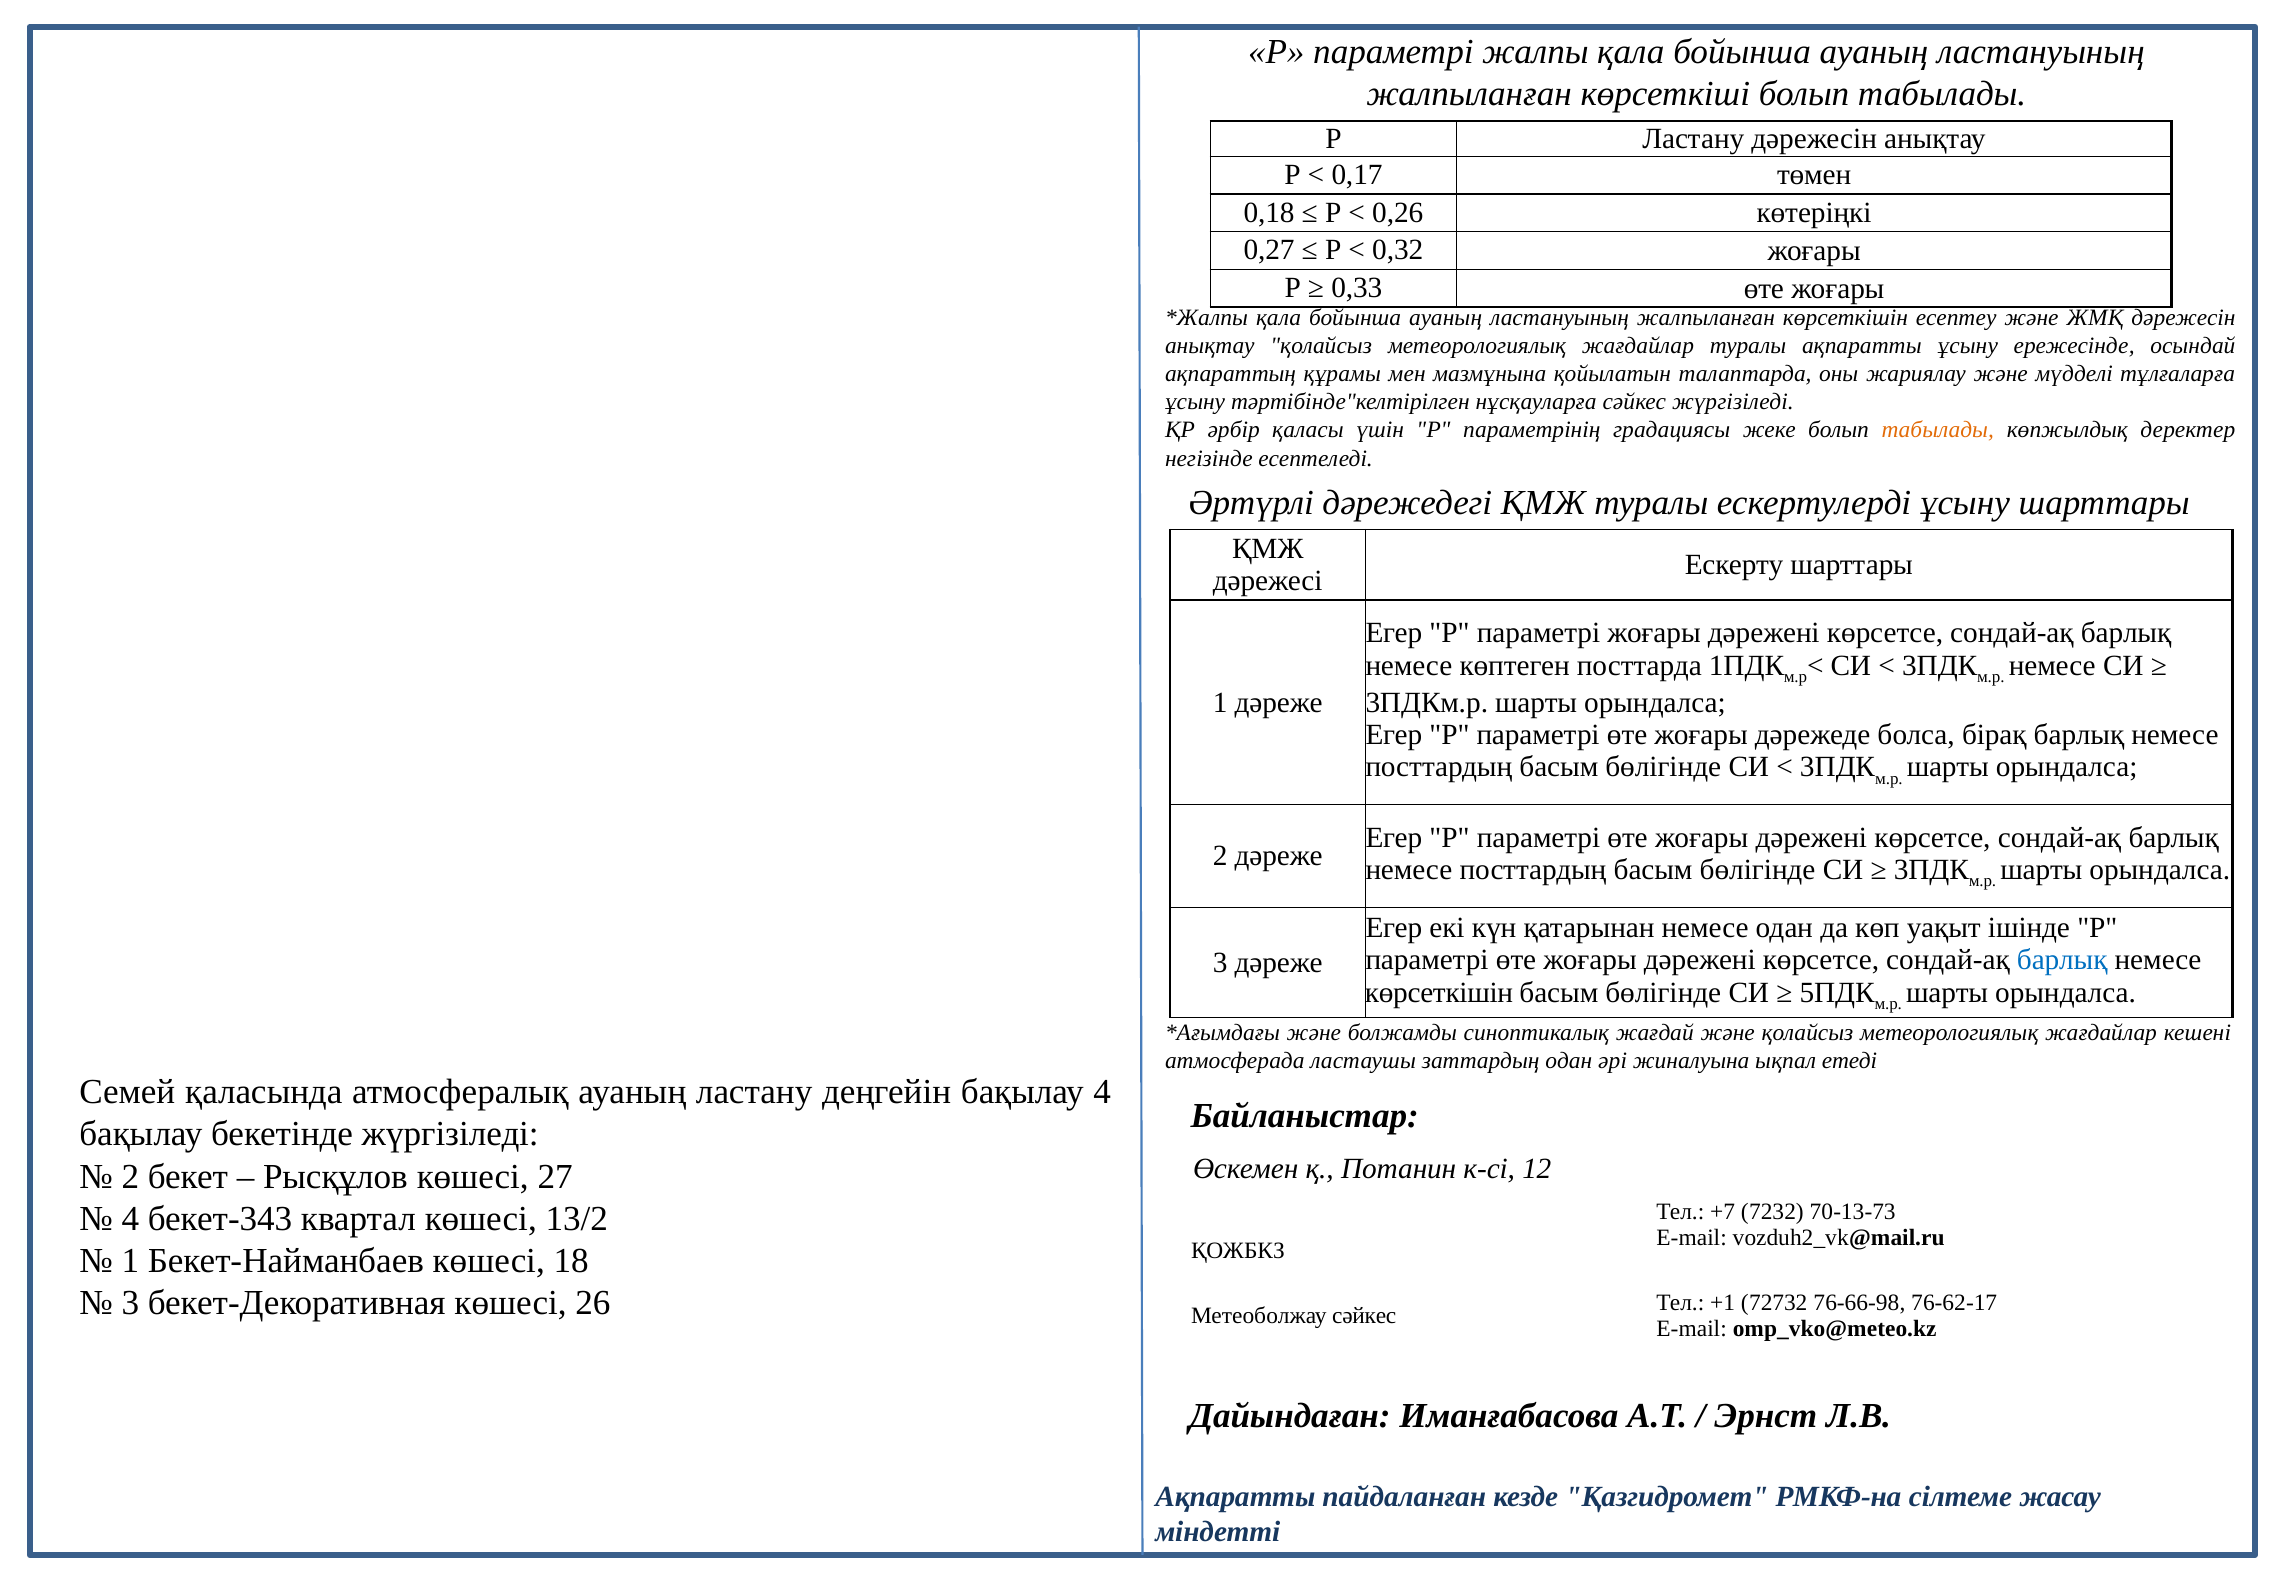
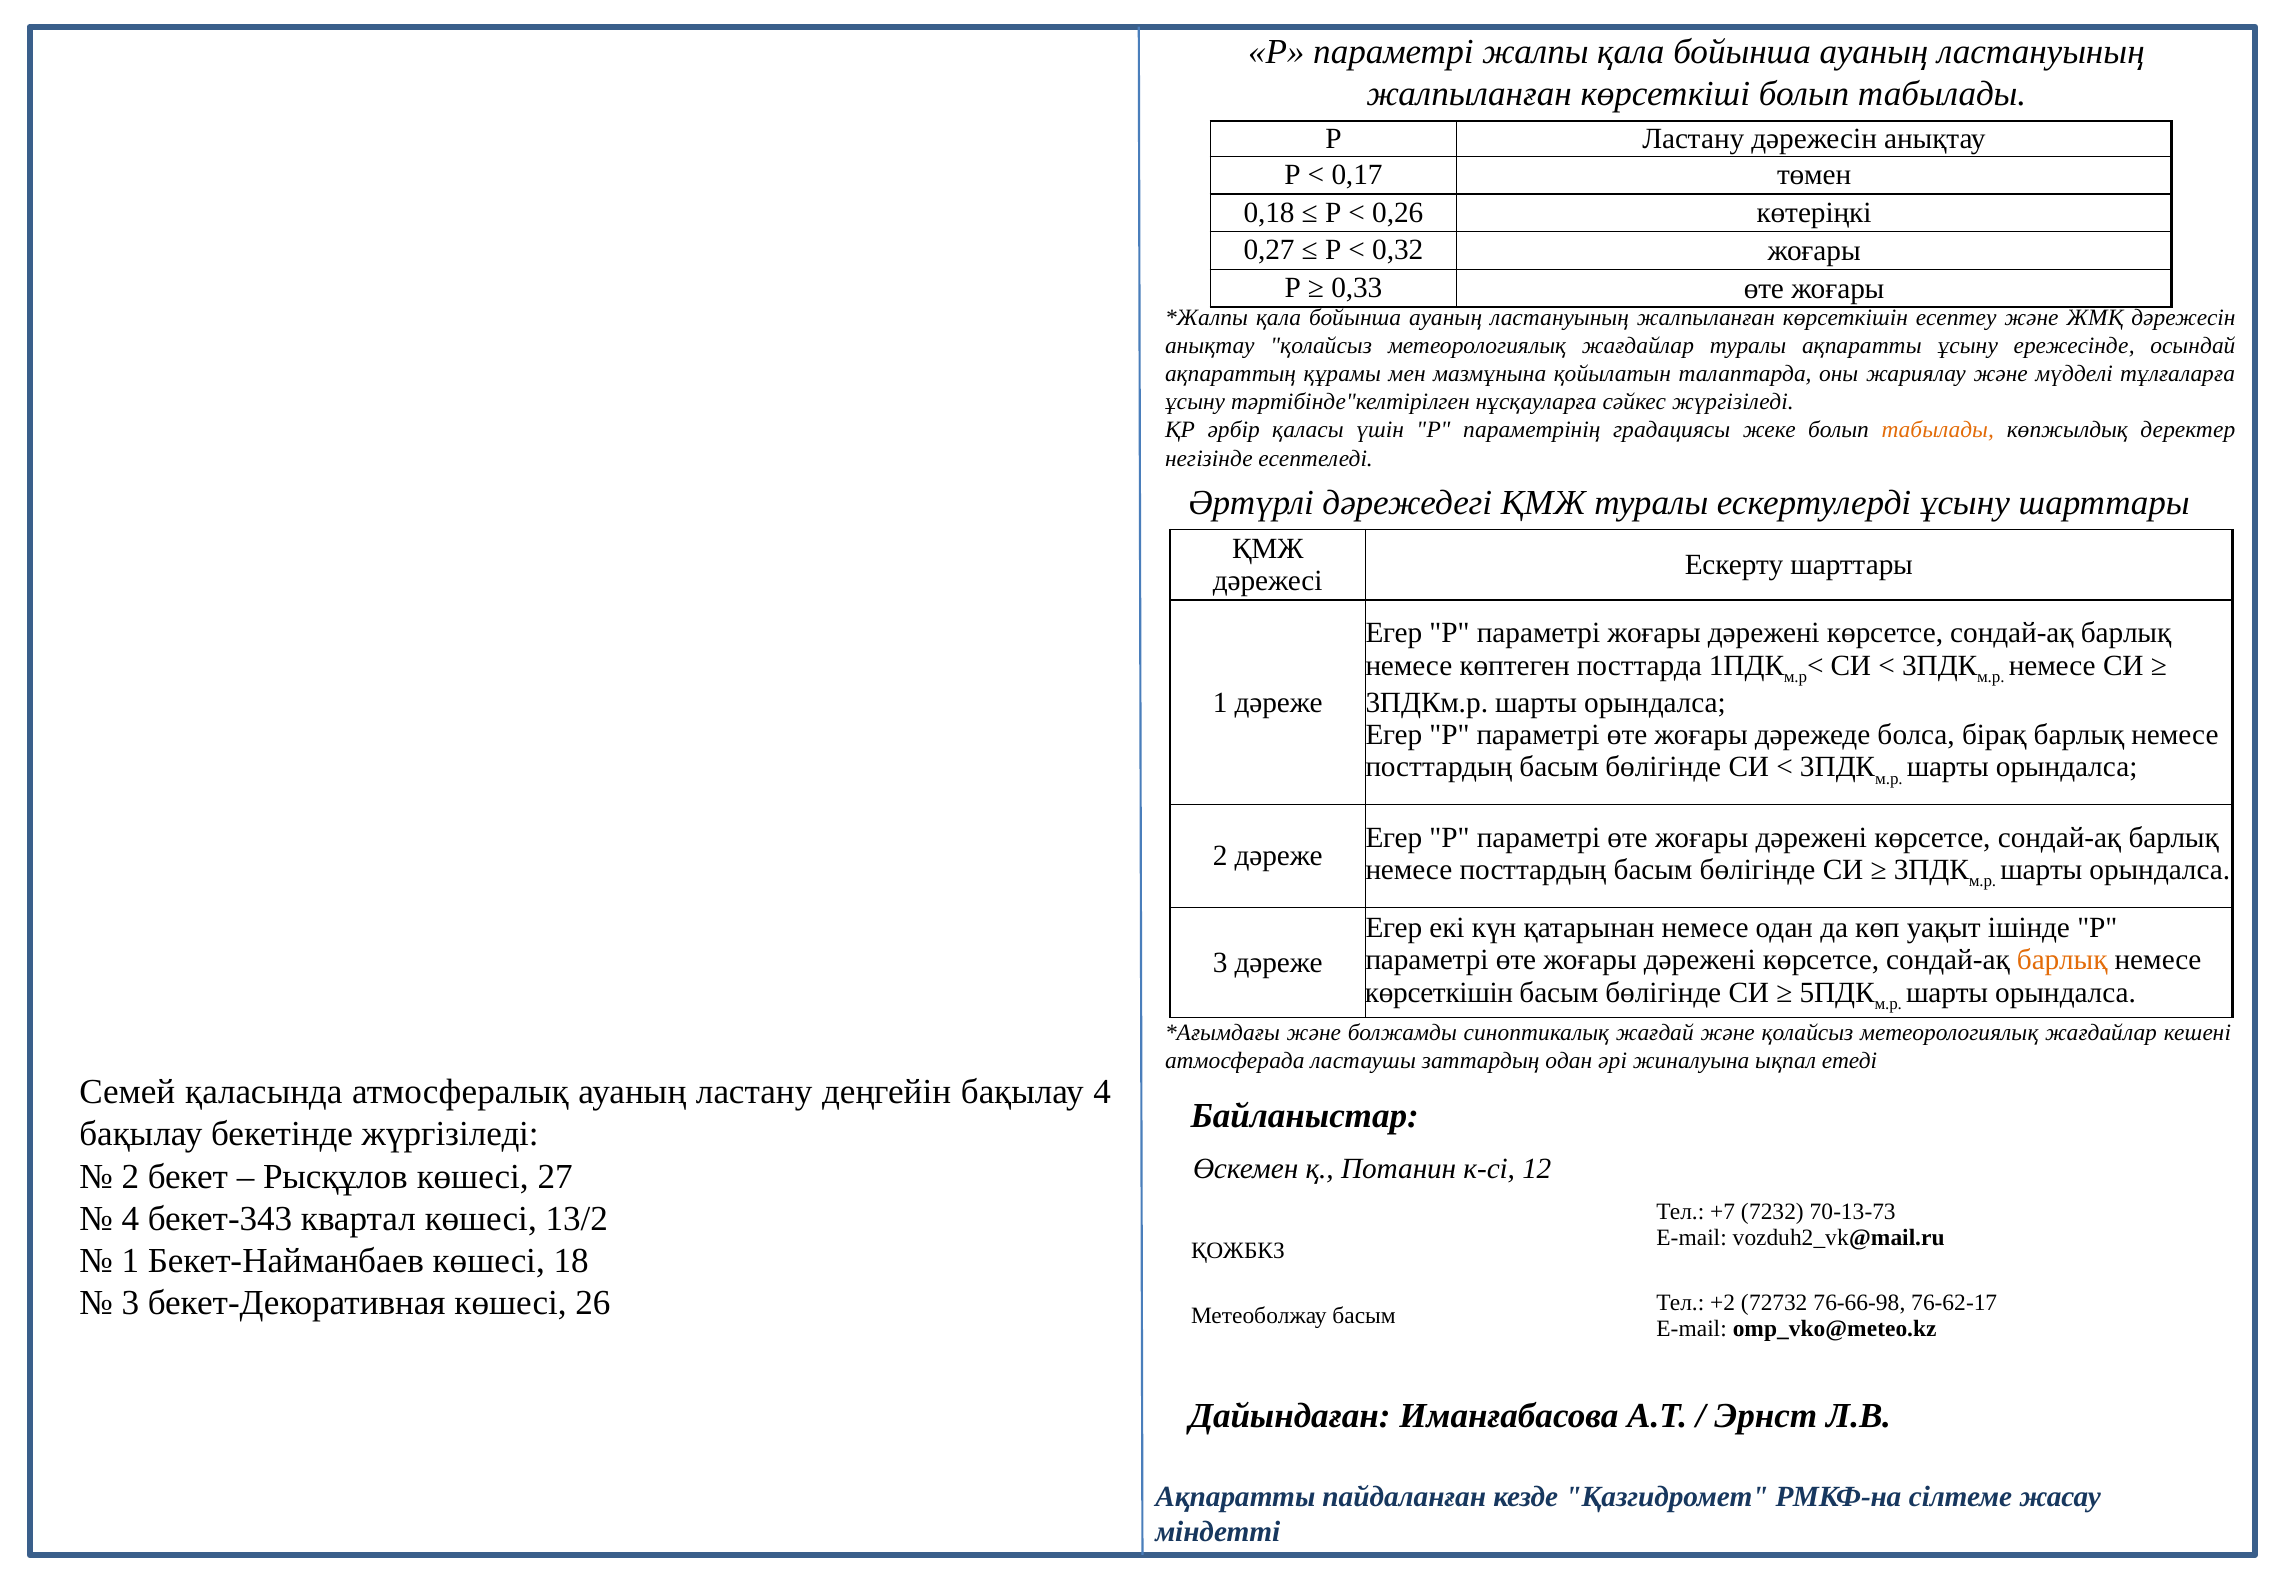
барлық colour: blue -> orange (2062, 960)
+1: +1 -> +2 (1723, 1303)
Метеоболжау сәйкес: сәйкес -> басым (1364, 1316)
